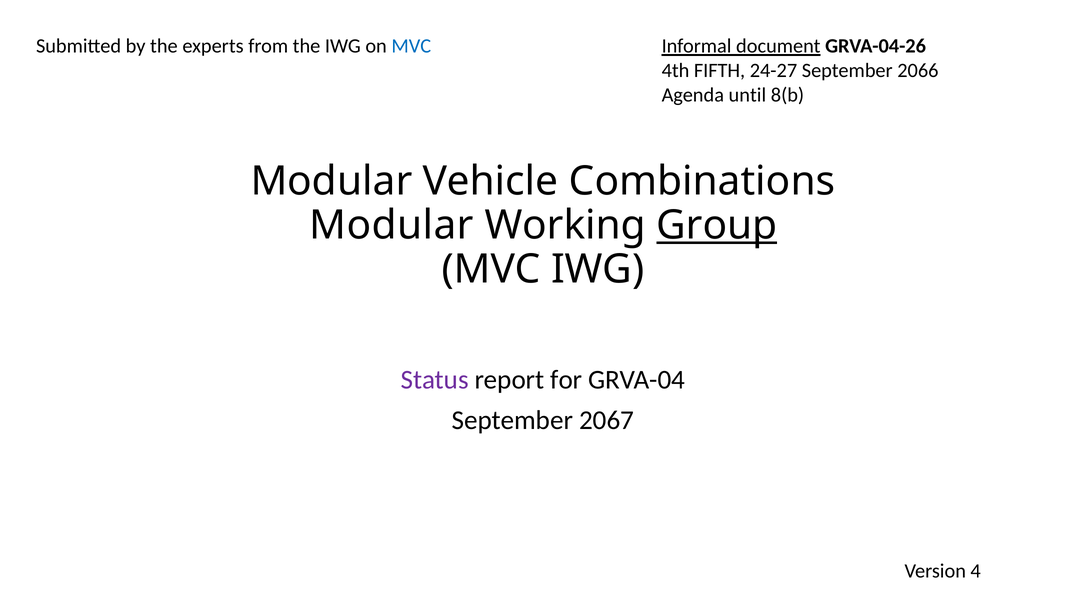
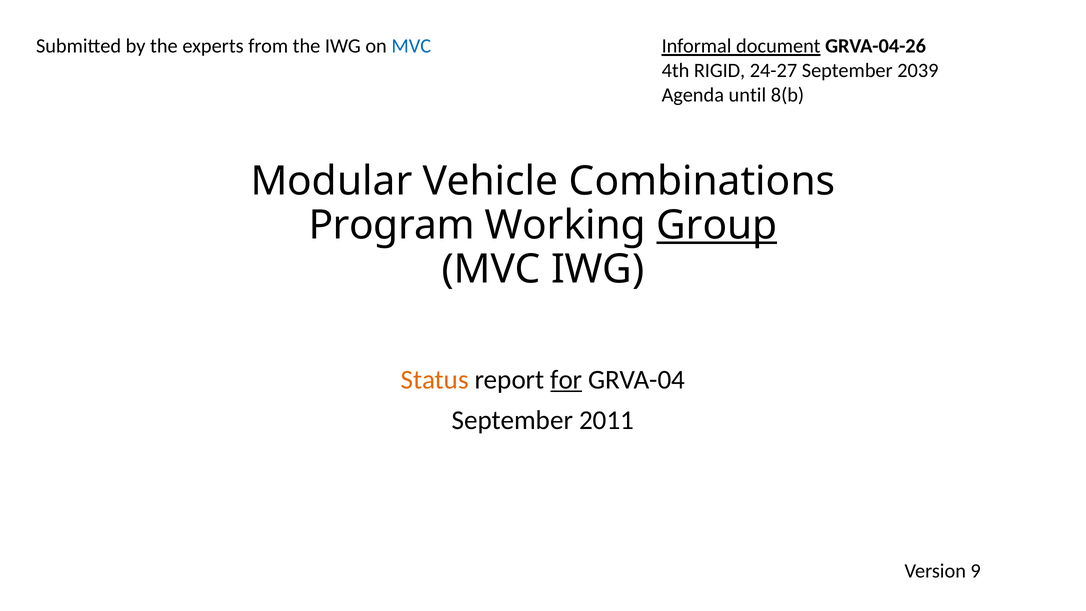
FIFTH: FIFTH -> RIGID (720, 70)
2066: 2066 -> 2039 (918, 70)
Modular: Modular -> Program (392, 225)
Status colour: purple -> orange (435, 380)
for underline: none -> present (566, 380)
2067: 2067 -> 2011 (607, 420)
4: 4 -> 9 (976, 571)
